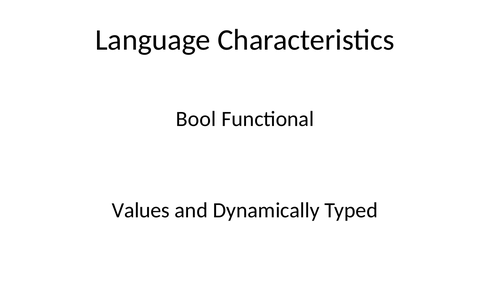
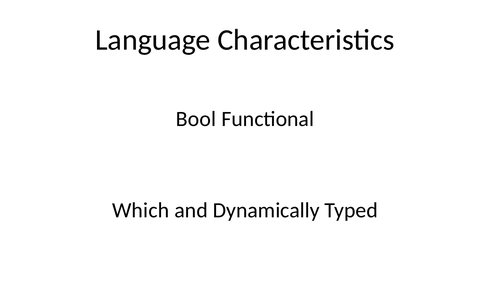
Values: Values -> Which (141, 210)
